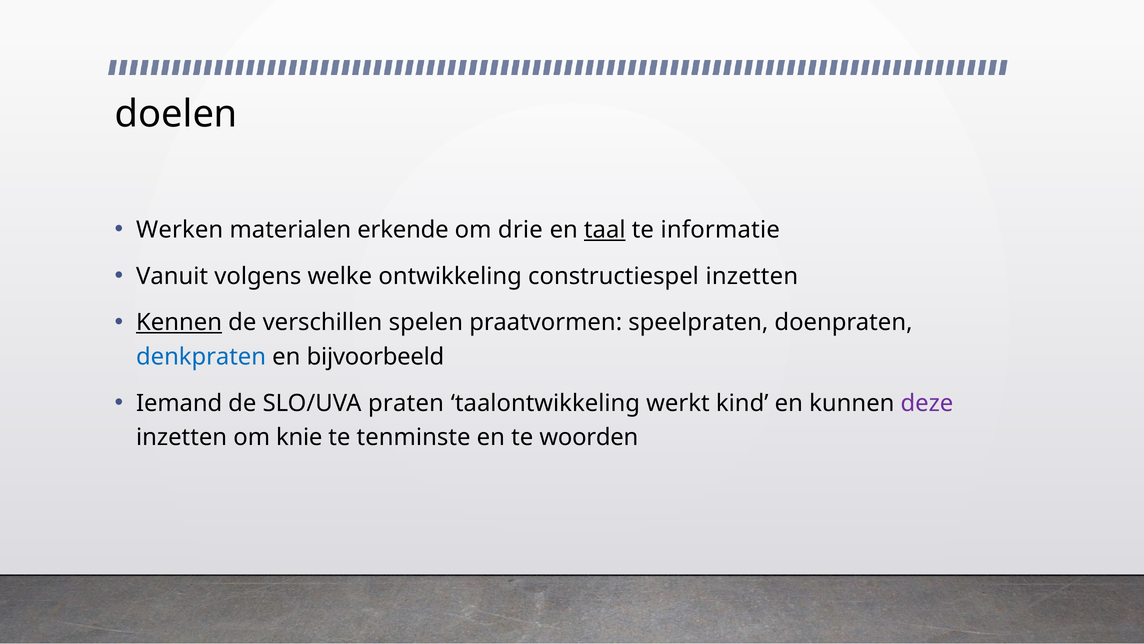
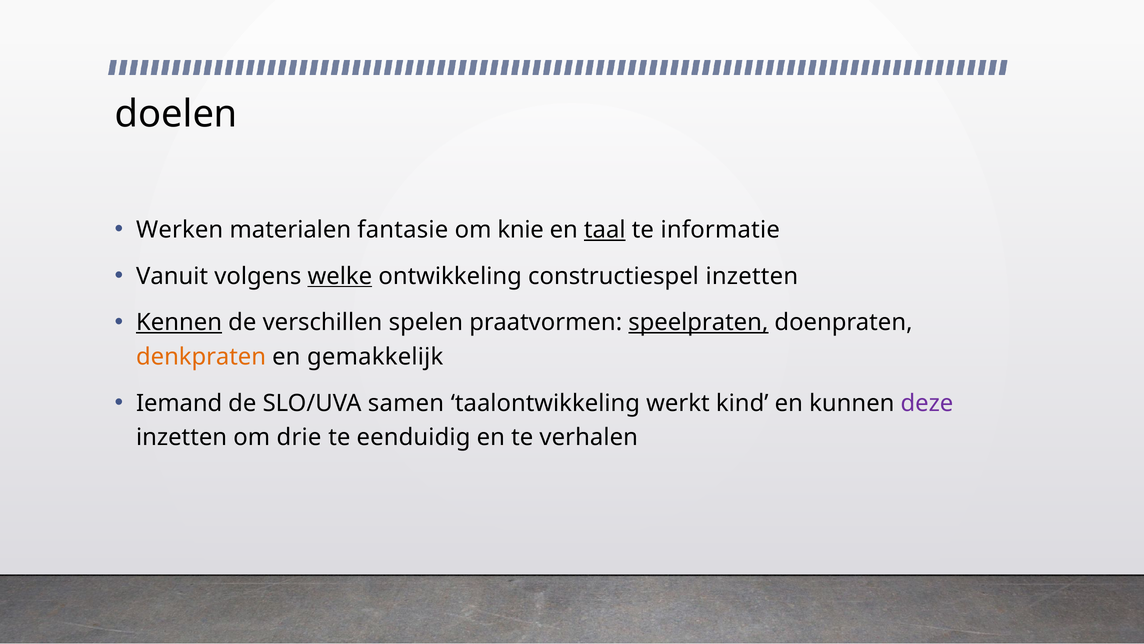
erkende: erkende -> fantasie (403, 230)
drie: drie -> knie (521, 230)
welke underline: none -> present (340, 276)
speelpraten underline: none -> present (698, 322)
denkpraten colour: blue -> orange (201, 357)
bijvoorbeeld: bijvoorbeeld -> gemakkelijk (375, 357)
praten: praten -> samen (406, 403)
knie: knie -> drie (299, 437)
tenminste: tenminste -> eenduidig (414, 437)
woorden: woorden -> verhalen (589, 437)
